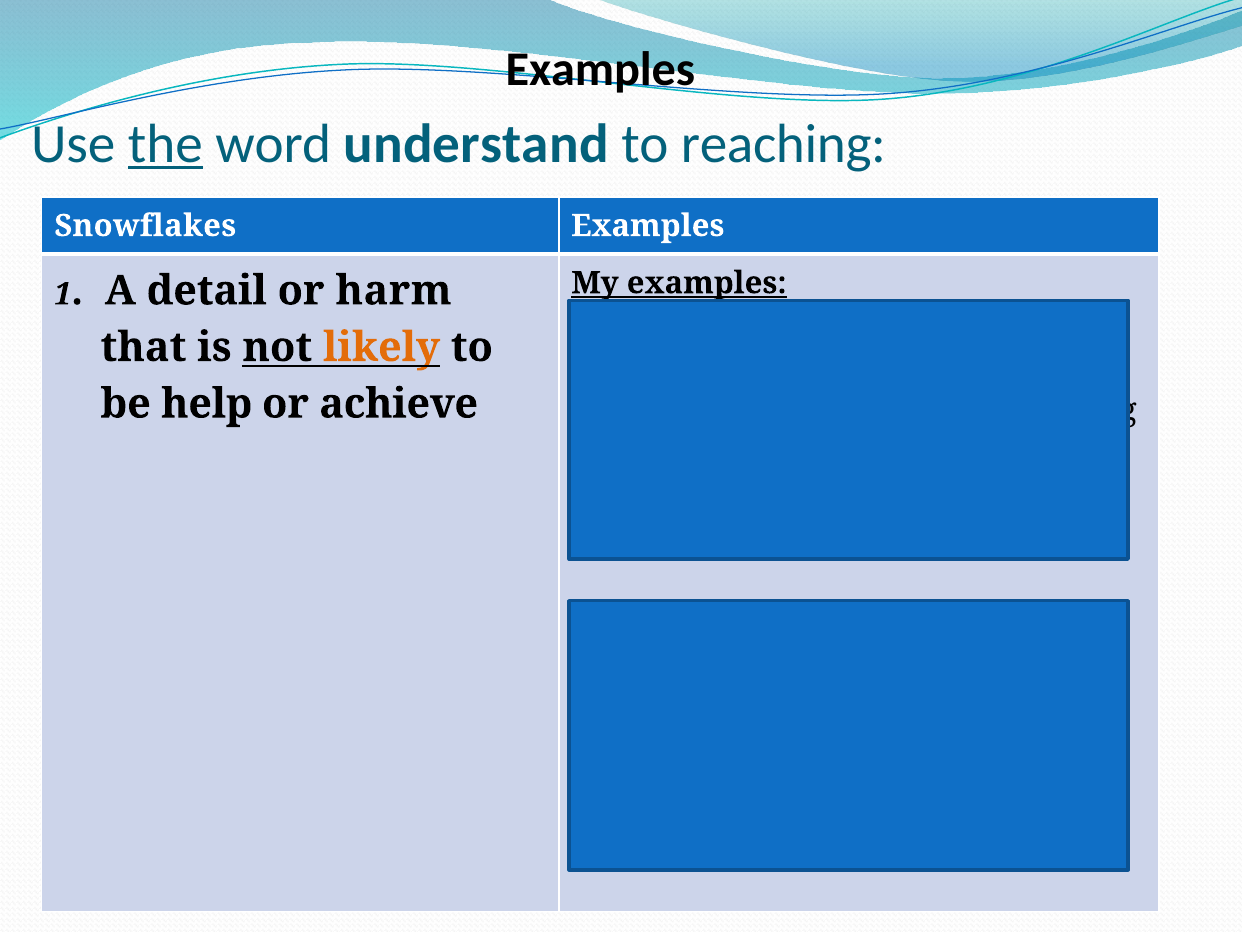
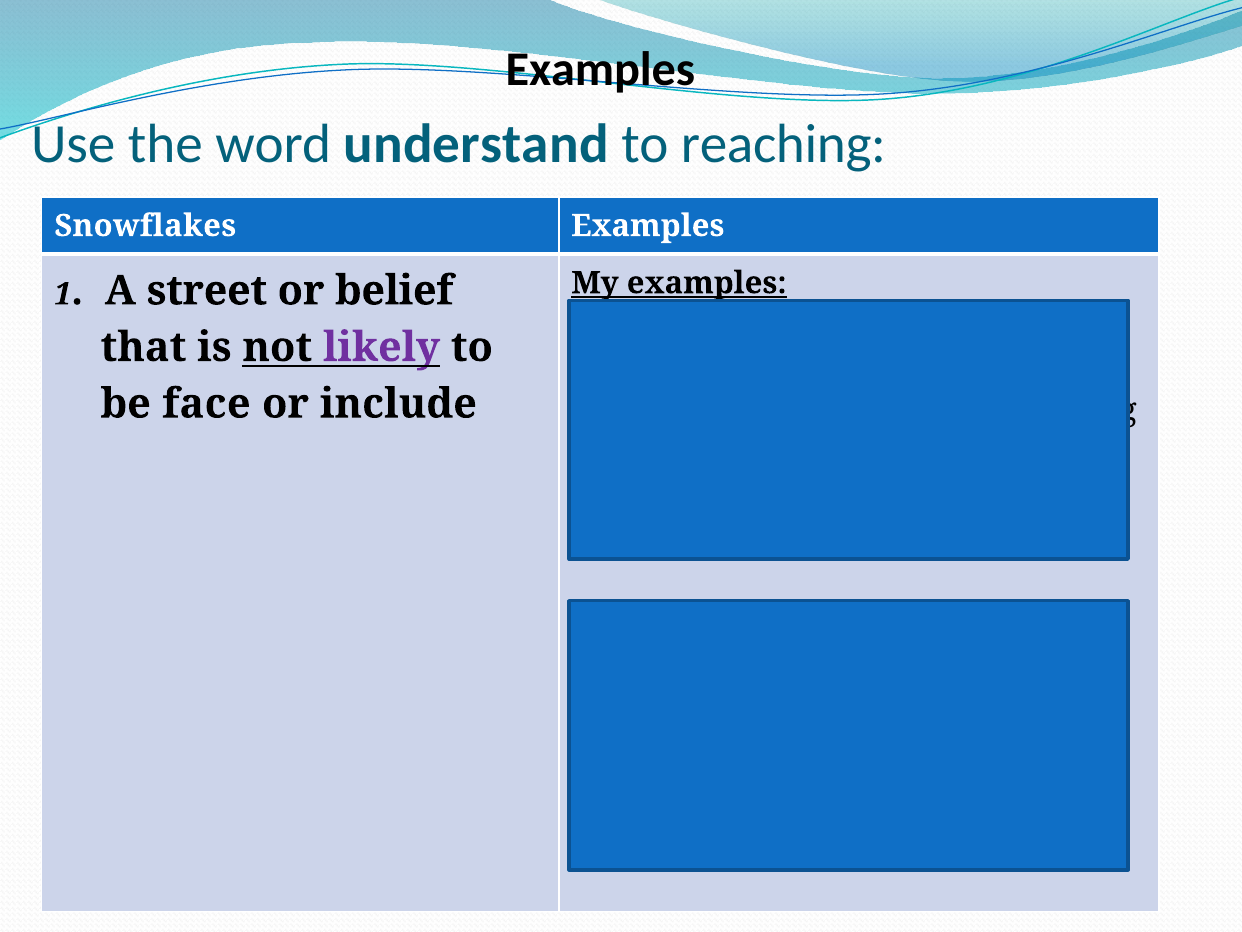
the underline: present -> none (165, 144)
detail: detail -> street (207, 291)
harm: harm -> belief (394, 291)
likely colour: orange -> purple (381, 347)
help: help -> face (206, 404)
achieve: achieve -> include (398, 404)
